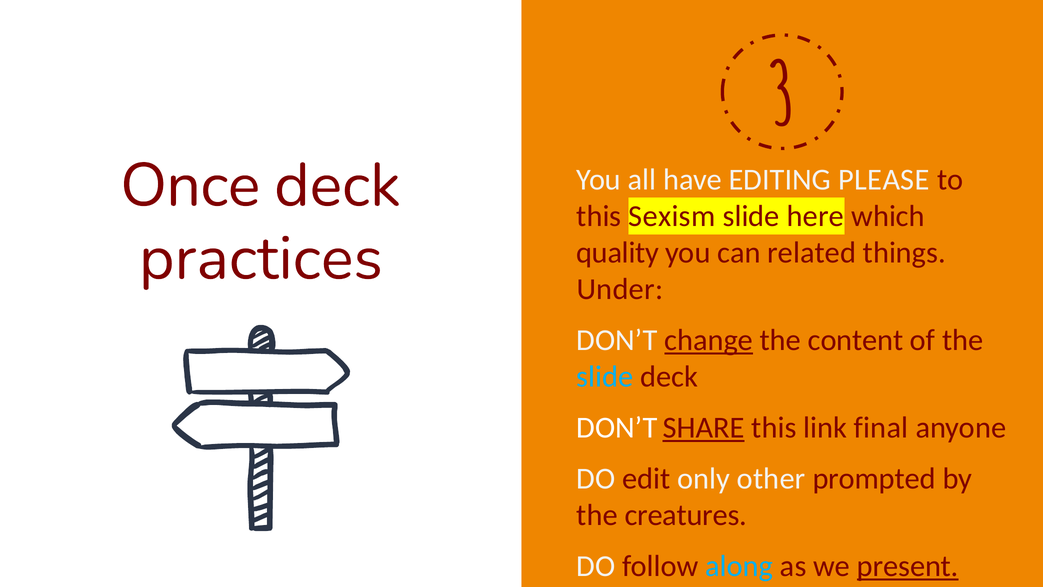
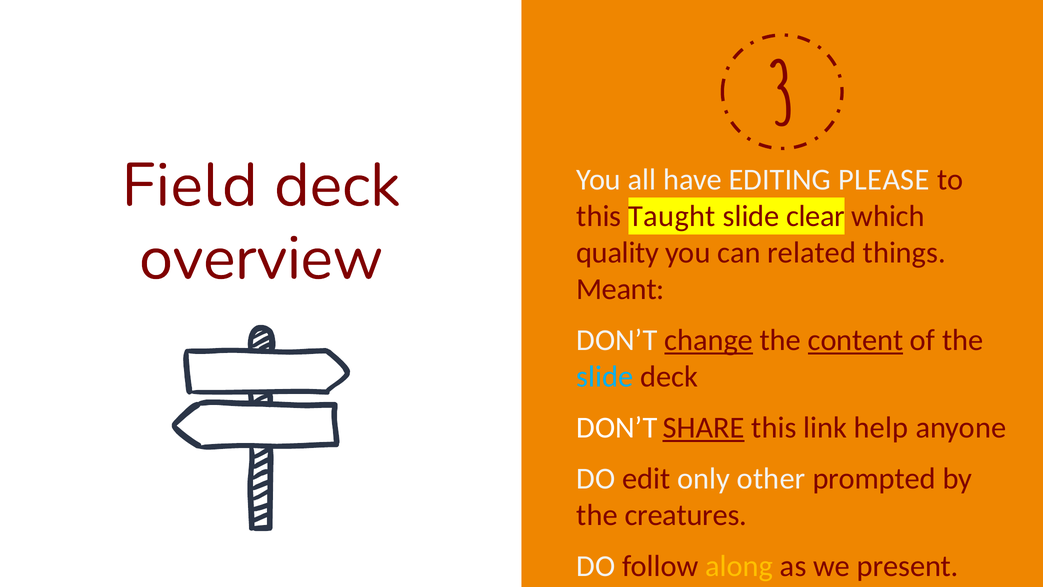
Once: Once -> Field (190, 185)
Sexism: Sexism -> Taught (672, 216)
here: here -> clear (816, 216)
practices: practices -> overview (261, 258)
Under: Under -> Meant (620, 289)
content underline: none -> present (856, 340)
final: final -> help (881, 428)
along colour: light blue -> yellow (739, 566)
present underline: present -> none (908, 566)
